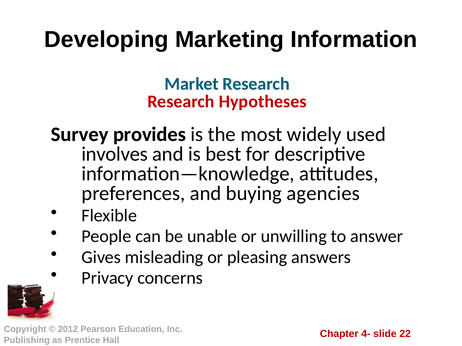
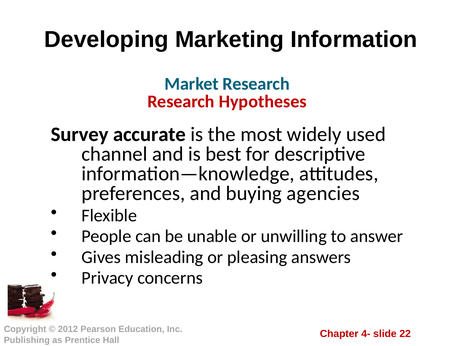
provides: provides -> accurate (149, 134)
involves: involves -> channel (114, 154)
